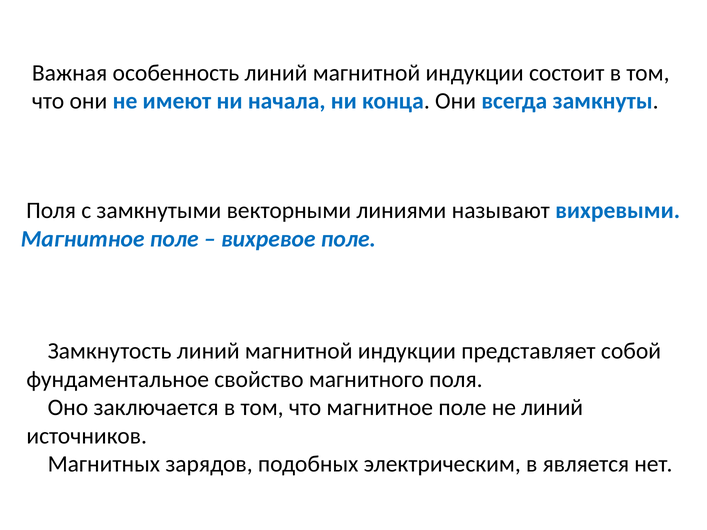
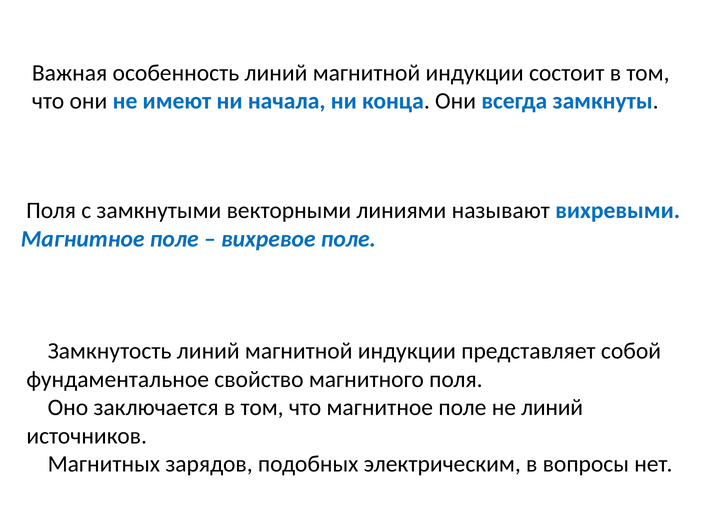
является: является -> вопросы (586, 464)
